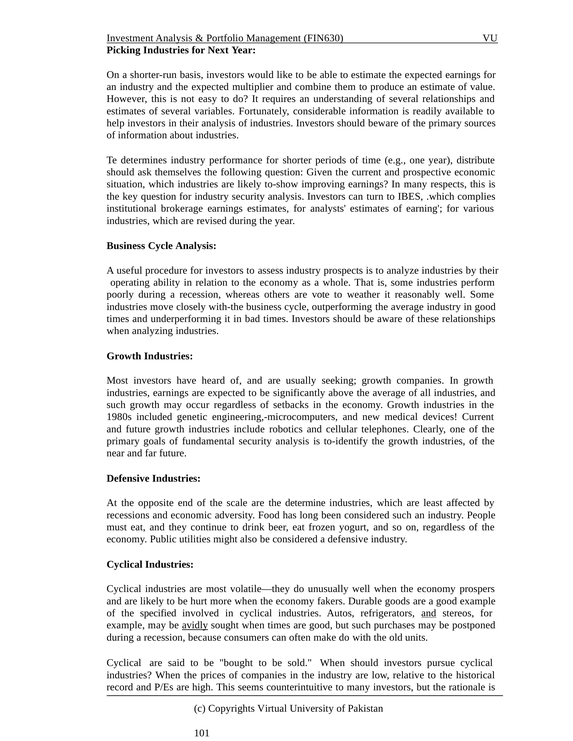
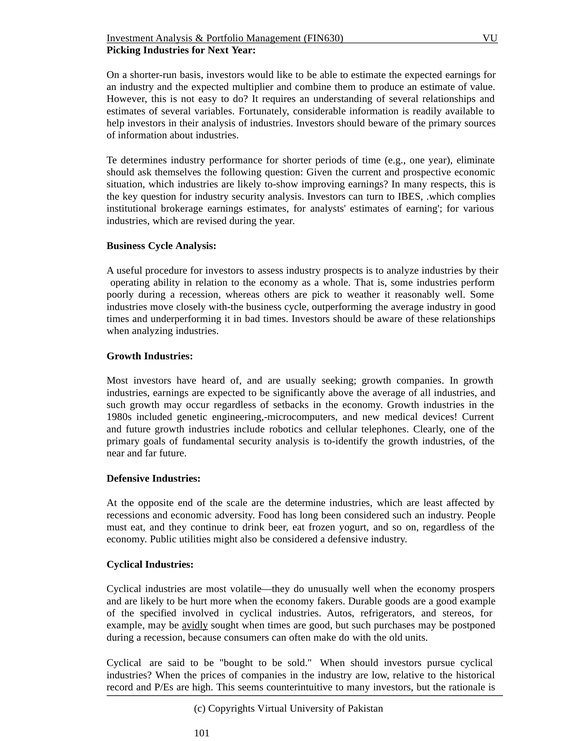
distribute: distribute -> eliminate (476, 160)
vote: vote -> pick (321, 295)
and underline: present -> none (429, 614)
